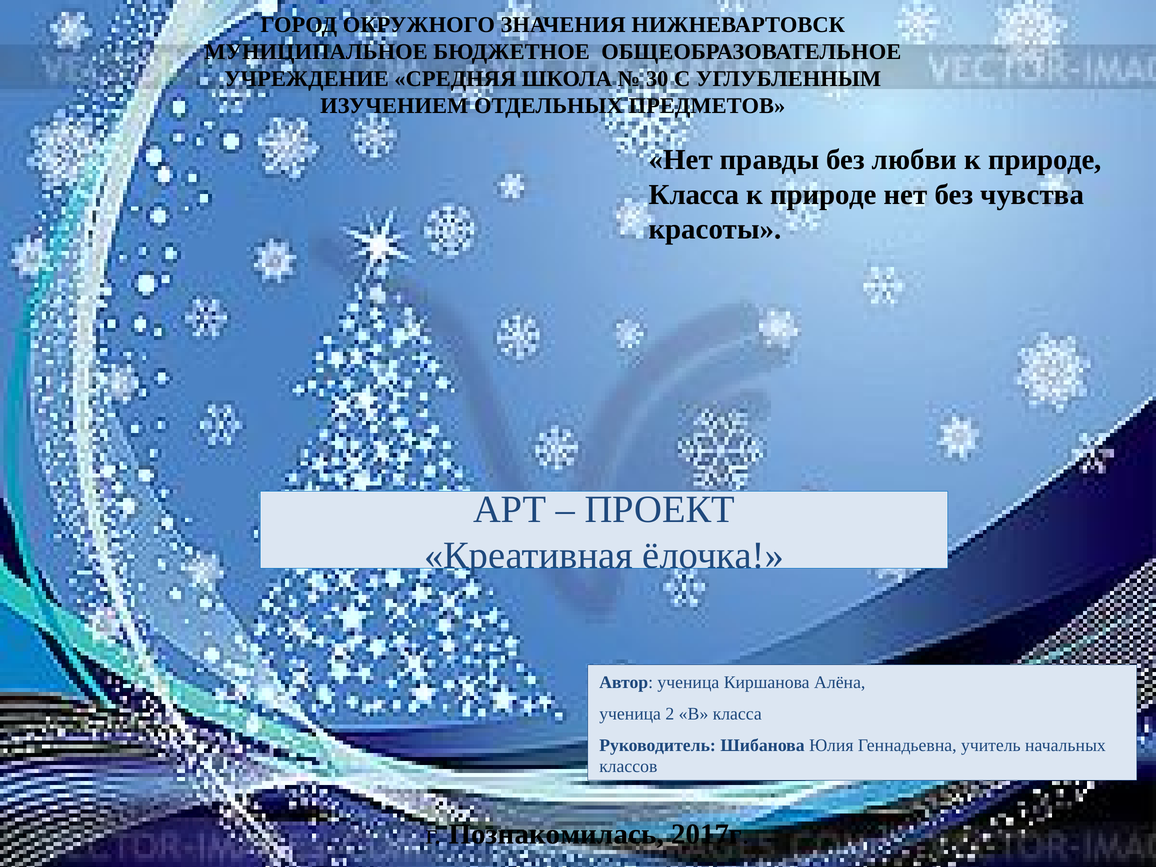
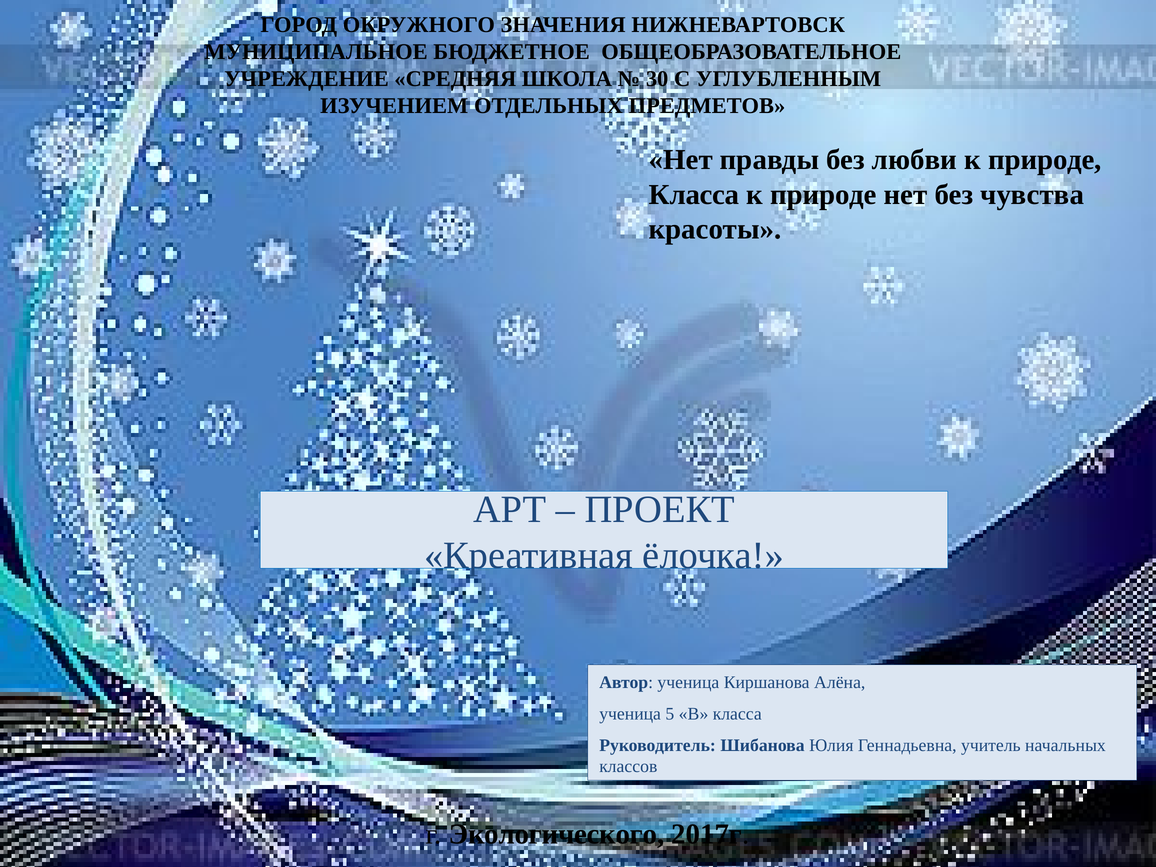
2: 2 -> 5 (670, 714)
Познакомилась: Познакомилась -> Экологического (556, 834)
